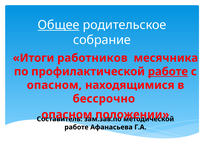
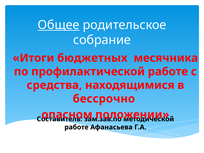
работников: работников -> бюджетных (92, 58)
работе underline: present -> none (168, 72)
опасном: опасном -> средства (54, 85)
